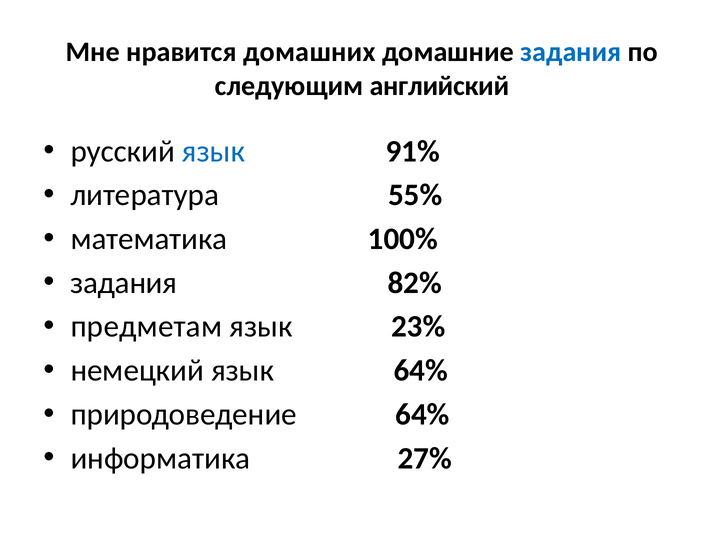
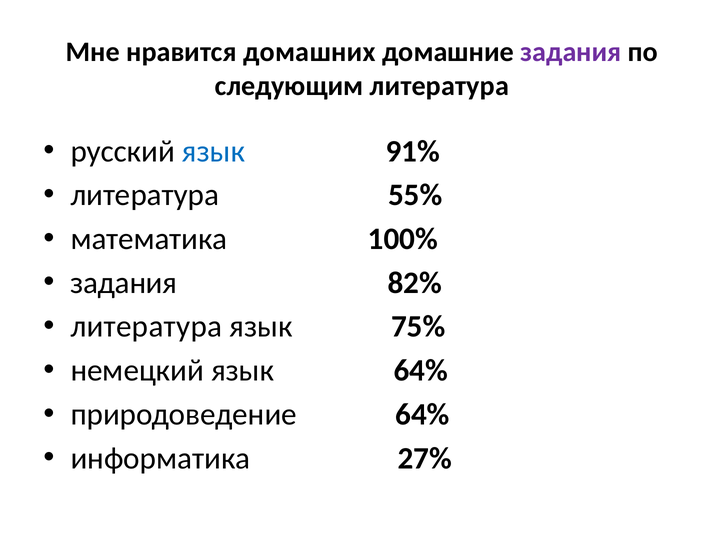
задания colour: blue -> purple (571, 52)
следующим английский: английский -> литература (439, 86)
предметам: предметам -> литература (146, 327)
23%: 23% -> 75% (418, 327)
